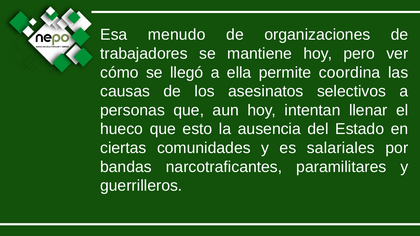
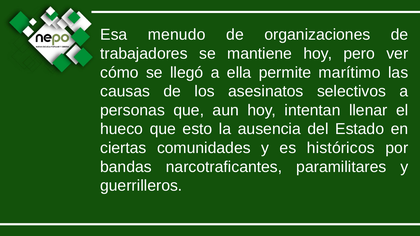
coordina: coordina -> marítimo (350, 73)
salariales: salariales -> históricos (341, 148)
